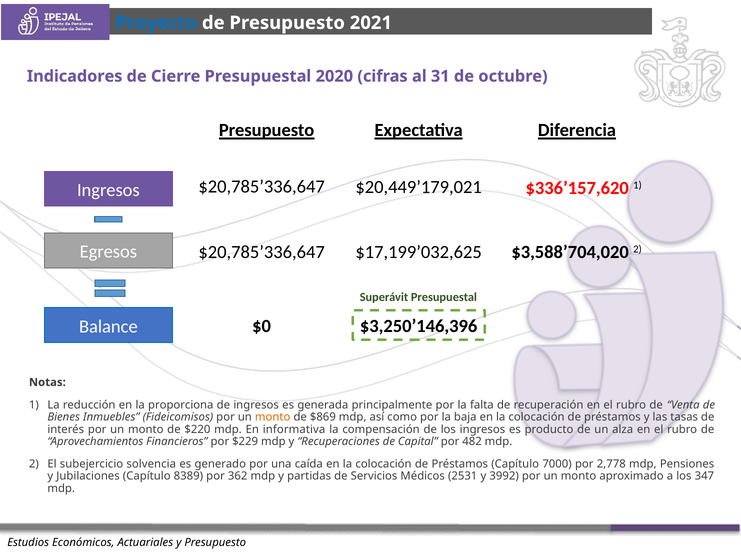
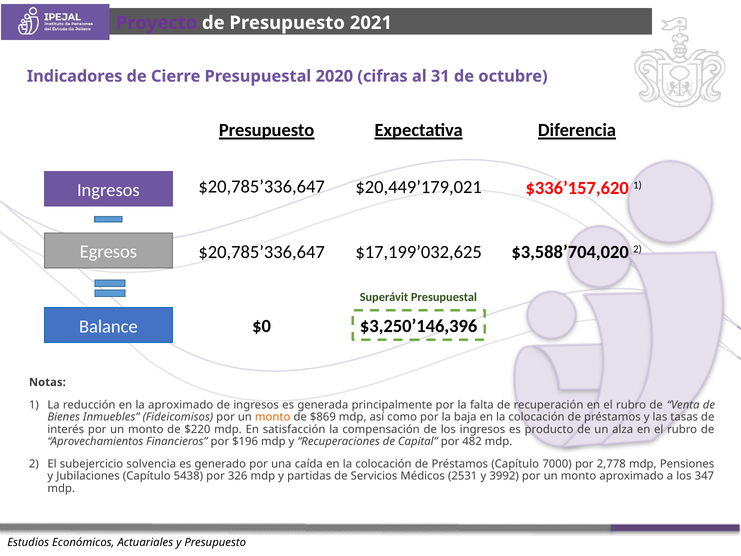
Proyecto colour: blue -> purple (156, 23)
la proporciona: proporciona -> aproximado (181, 405)
informativa: informativa -> satisfacción (294, 429)
$229: $229 -> $196 (245, 441)
8389: 8389 -> 5438 (188, 476)
362: 362 -> 326 (238, 476)
